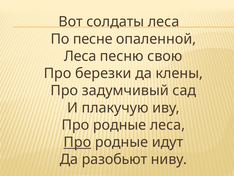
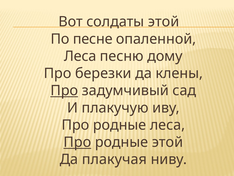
солдаты леса: леса -> этой (164, 22)
свою: свою -> дому (165, 56)
Про underline: none -> present (64, 90)
родные идут: идут -> этой (167, 142)
разобьют: разобьют -> плакучая (114, 159)
